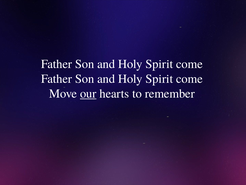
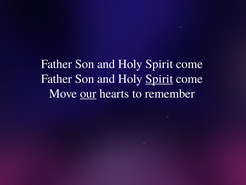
Spirit underline: none -> present (159, 79)
